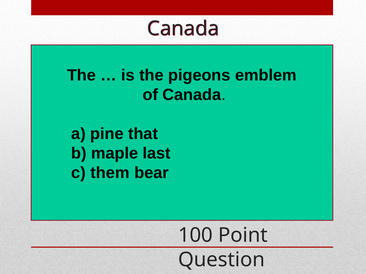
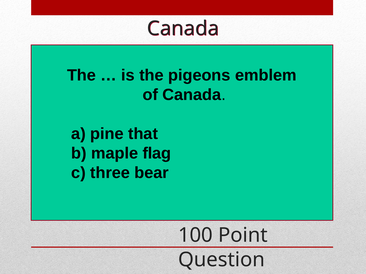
last: last -> flag (157, 154)
them: them -> three (110, 173)
